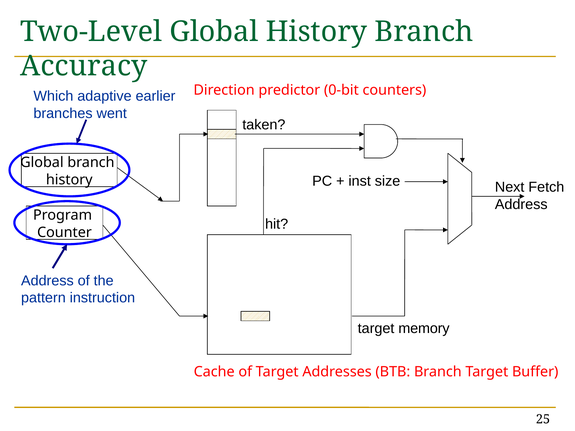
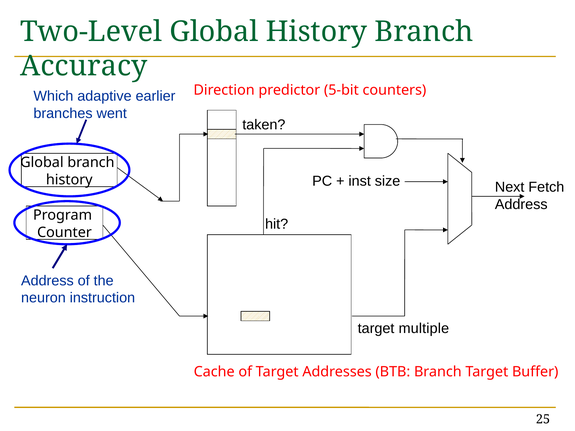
0-bit: 0-bit -> 5-bit (341, 90)
pattern: pattern -> neuron (43, 298)
memory: memory -> multiple (424, 329)
